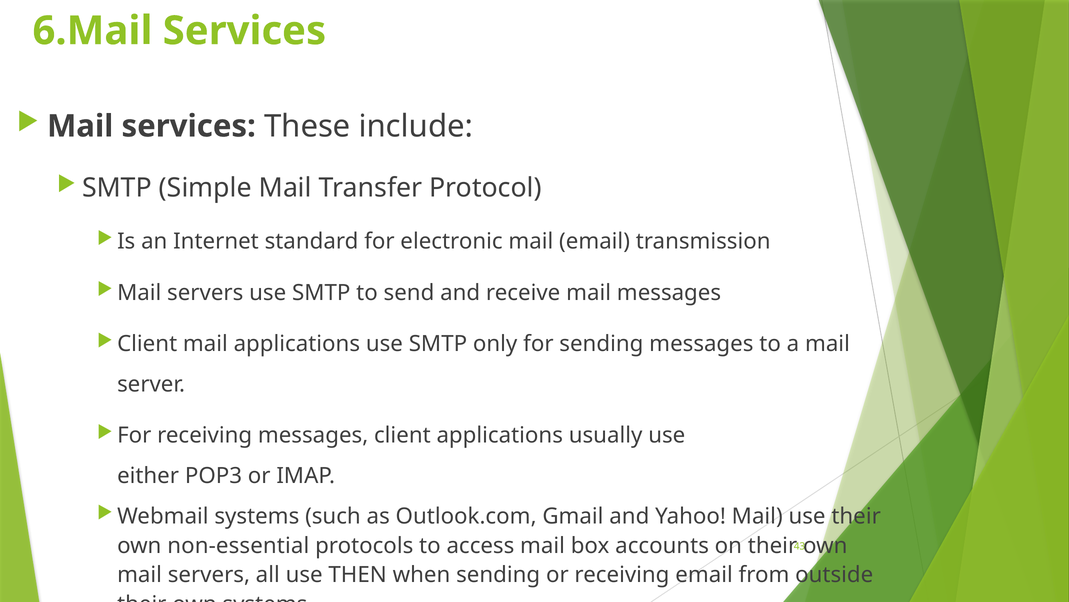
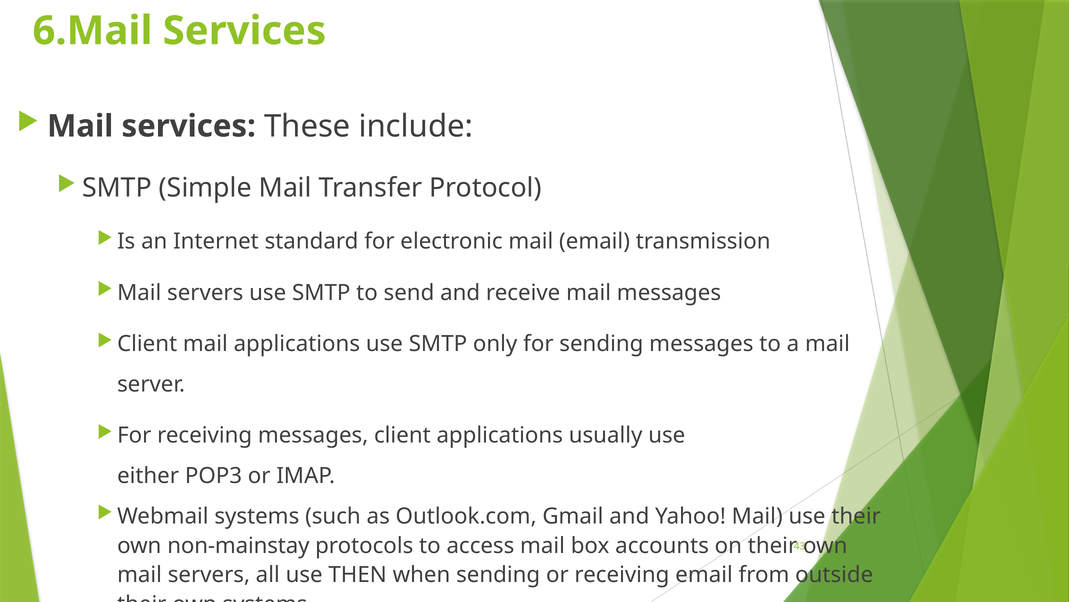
non-essential: non-essential -> non-mainstay (238, 545)
